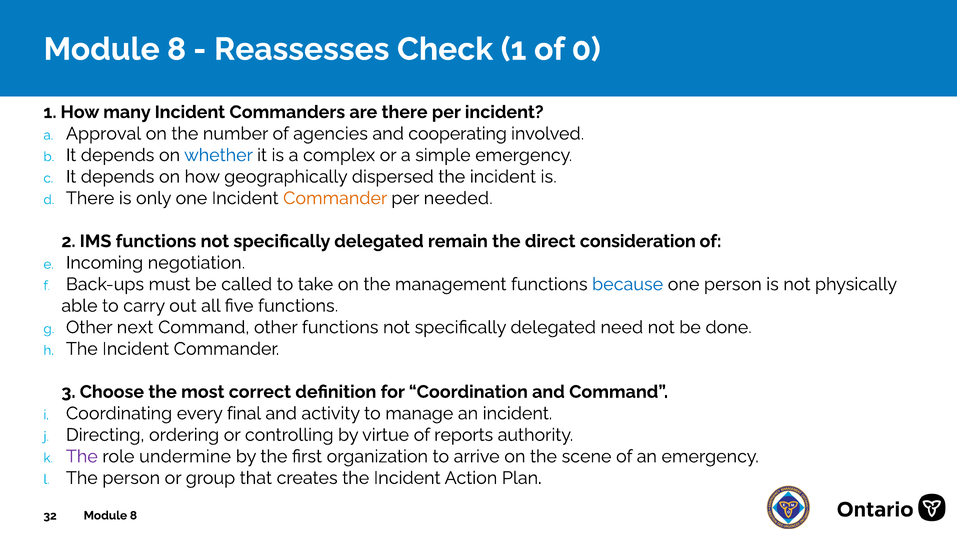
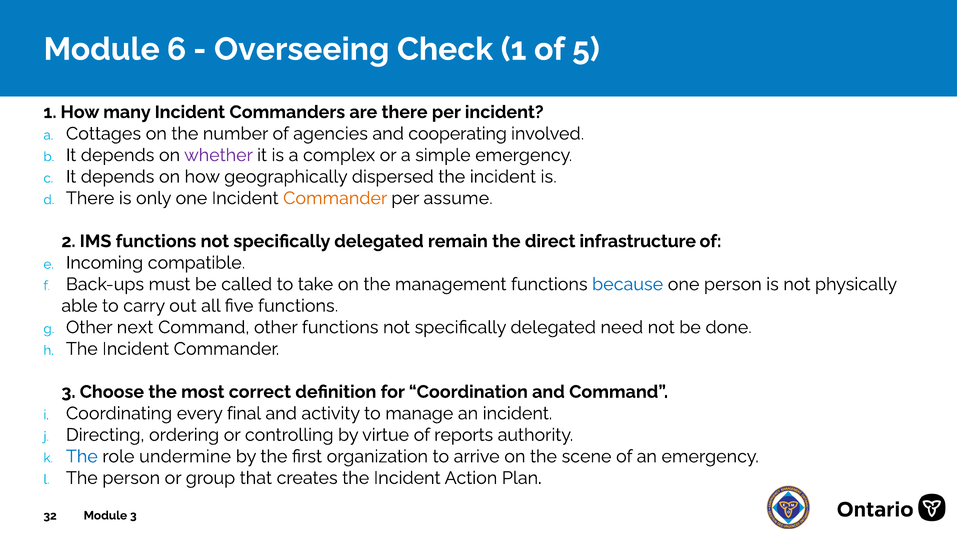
8: 8 -> 6 (177, 49)
Reassesses: Reassesses -> Overseeing (302, 49)
0: 0 -> 5 (586, 49)
Approval: Approval -> Cottages (103, 134)
whether colour: blue -> purple (219, 155)
needed: needed -> assume (458, 198)
consideration: consideration -> infrastructure (638, 241)
negotiation: negotiation -> compatible (196, 263)
The colour: purple -> blue (82, 457)
32 Module 8: 8 -> 3 (133, 516)
